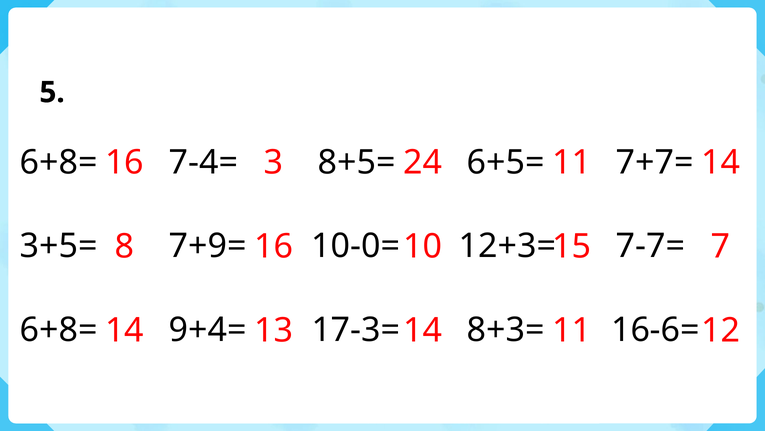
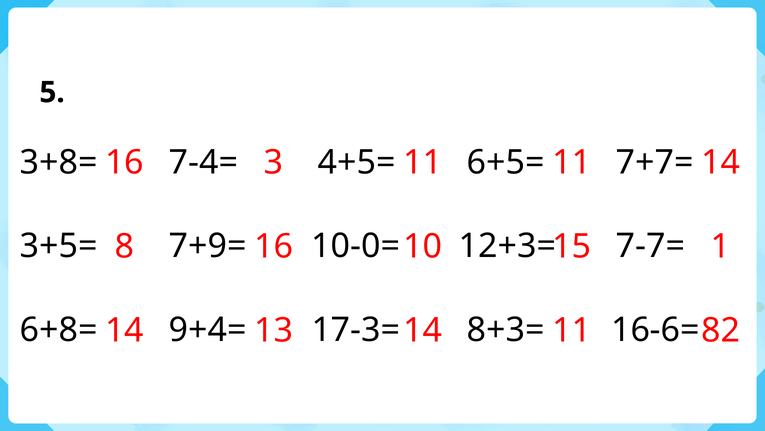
6+8=: 6+8= -> 3+8= (59, 162)
8+5=: 8+5= -> 4+5= (357, 162)
3 24: 24 -> 11 (423, 162)
7: 7 -> 1 (721, 246)
12: 12 -> 82 (721, 330)
